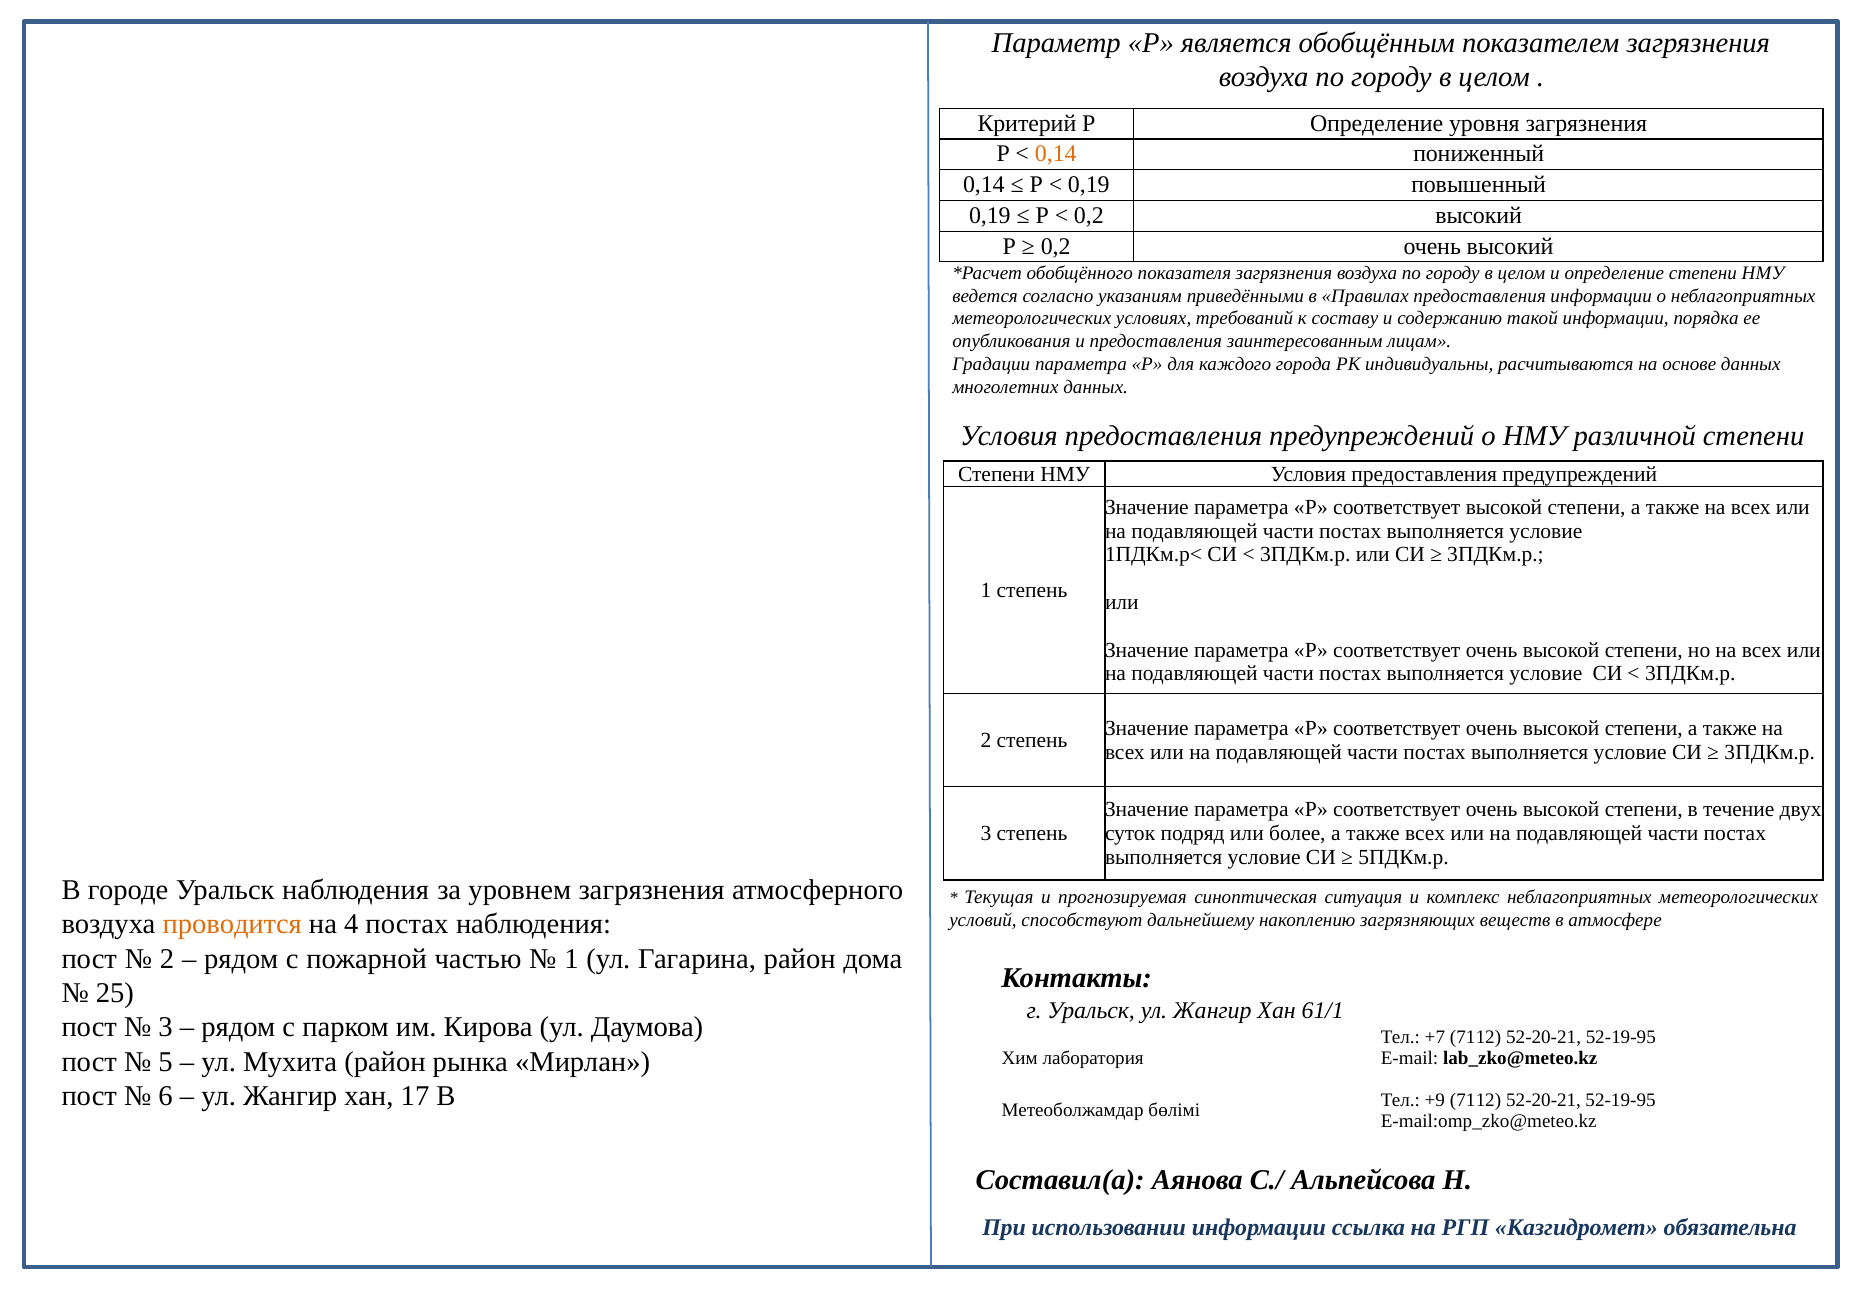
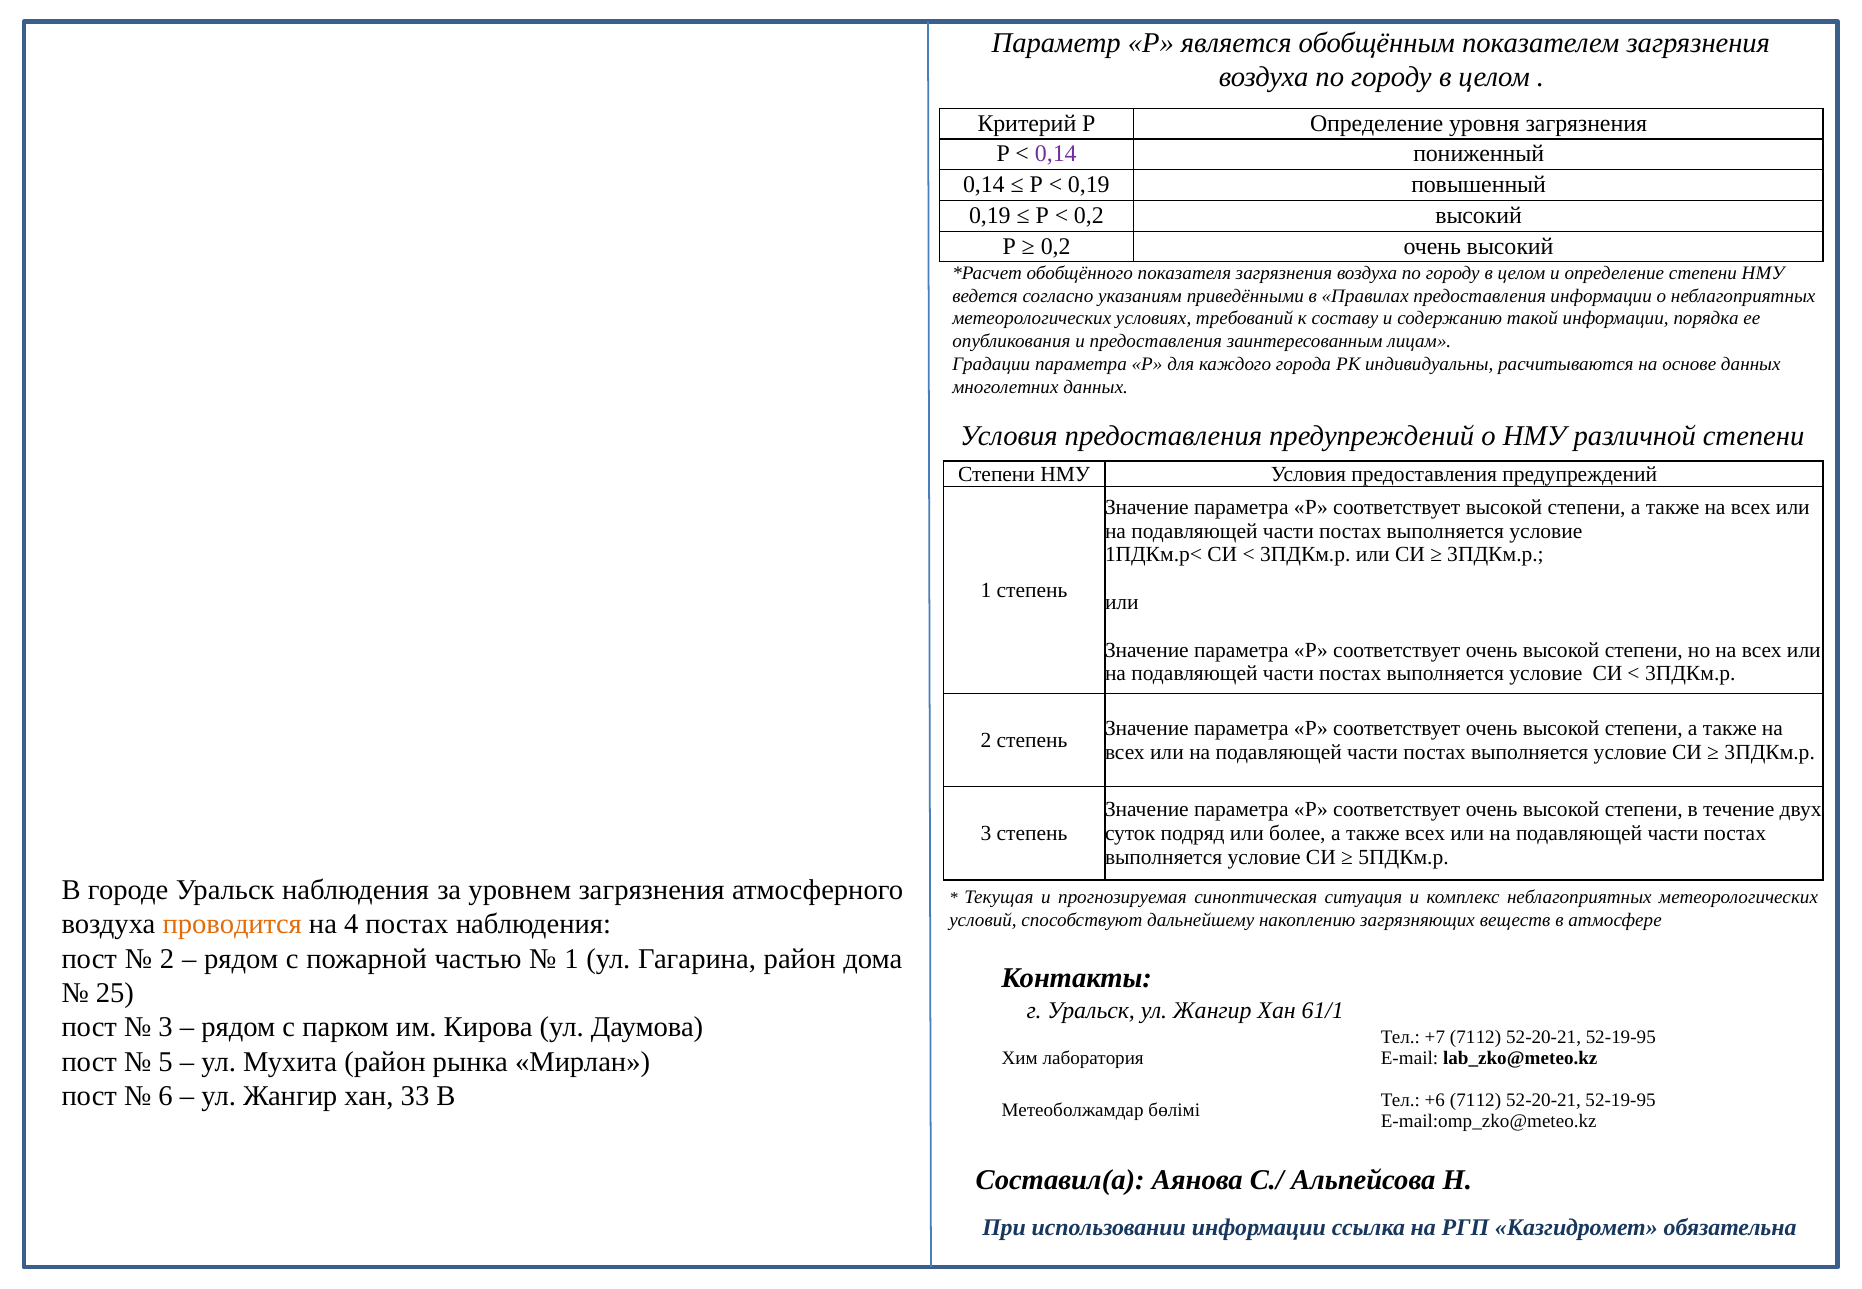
0,14 colour: orange -> purple (1056, 154)
17: 17 -> 33 (415, 1096)
+9: +9 -> +6 (1435, 1100)
